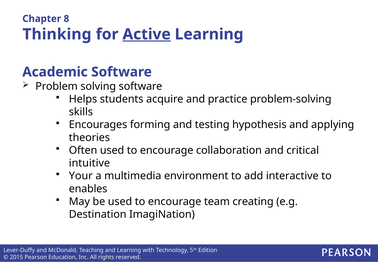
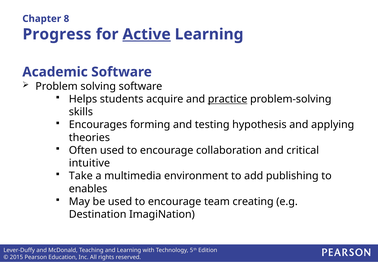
Thinking: Thinking -> Progress (57, 34)
practice underline: none -> present (228, 99)
Your: Your -> Take (81, 176)
interactive: interactive -> publishing (292, 176)
